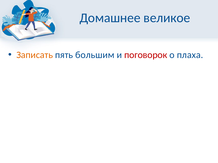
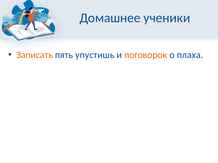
великое: великое -> ученики (167, 18)
большим: большим -> упустишь (95, 55)
поговорок colour: red -> orange (146, 55)
